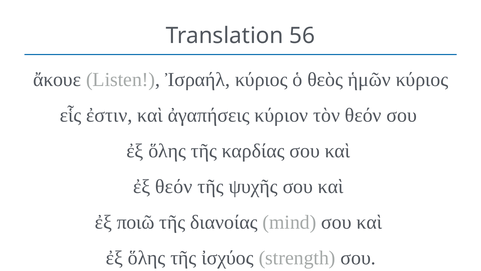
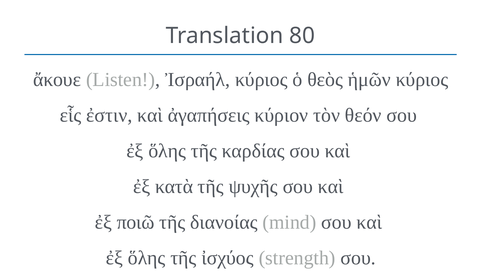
56: 56 -> 80 (302, 36)
ἐξ θεόν: θεόν -> κατὰ (174, 186)
